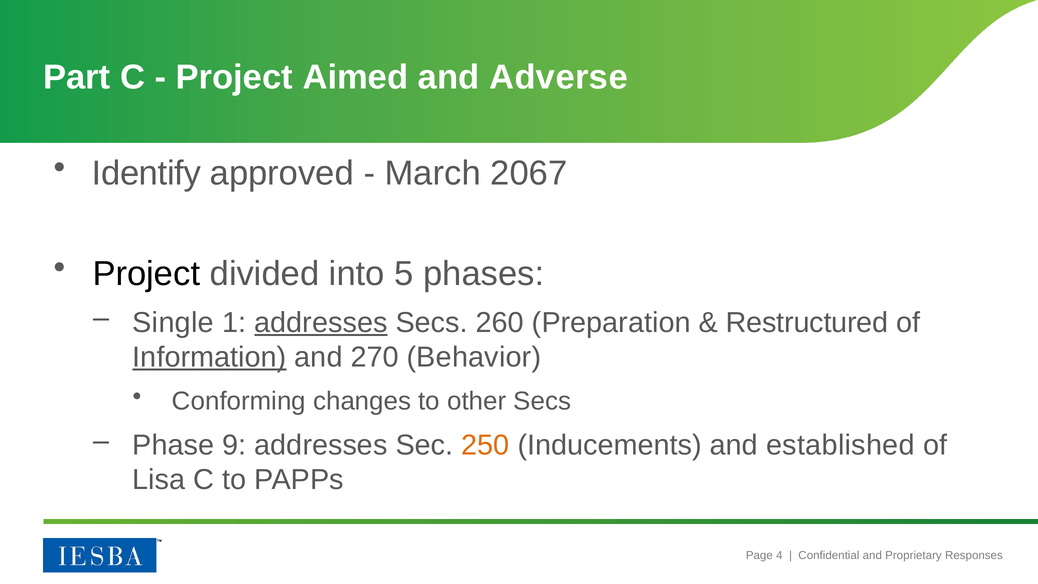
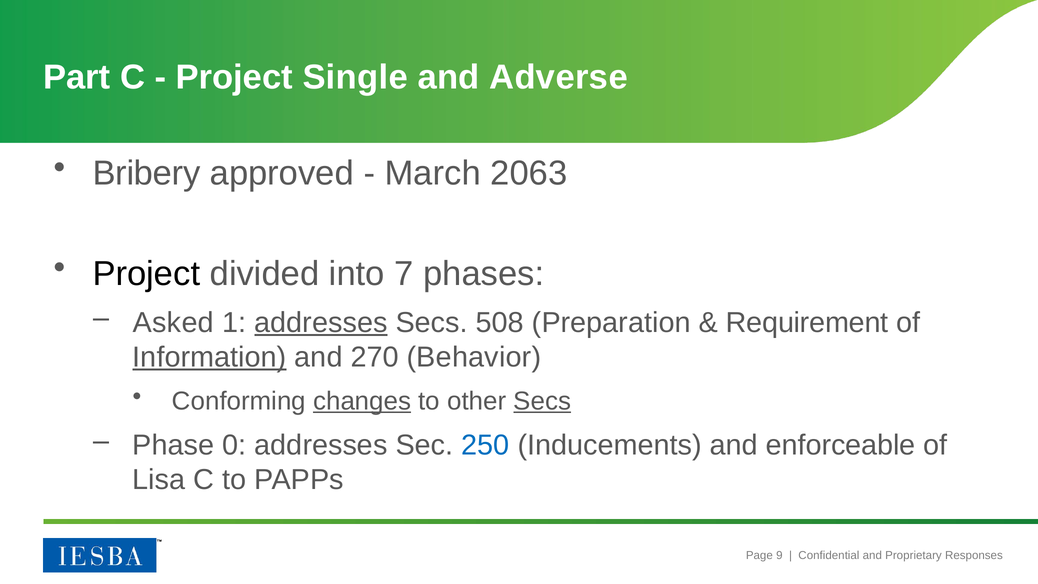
Aimed: Aimed -> Single (355, 78)
Identify: Identify -> Bribery (146, 173)
2067: 2067 -> 2063 (529, 173)
5: 5 -> 7 (404, 274)
Single: Single -> Asked (173, 322)
260: 260 -> 508 (500, 322)
Restructured: Restructured -> Requirement (807, 322)
changes underline: none -> present (362, 401)
Secs underline: none -> present (542, 401)
9: 9 -> 0 (234, 445)
250 colour: orange -> blue (485, 445)
established: established -> enforceable (841, 445)
4: 4 -> 9 (779, 555)
